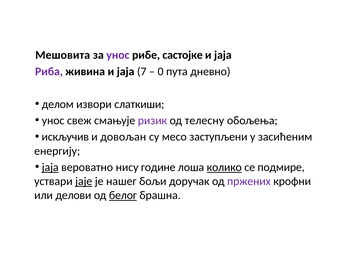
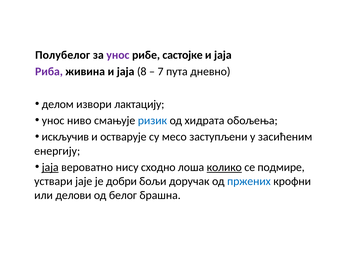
Мешовита: Мешовита -> Полубелог (63, 55)
7: 7 -> 8 (142, 72)
0: 0 -> 7 (161, 72)
слаткиши: слаткиши -> лактацију (139, 104)
свеж: свеж -> ниво (79, 121)
ризик colour: purple -> blue (152, 121)
телесну: телесну -> хидрата (205, 121)
довољан: довољан -> остварује (123, 137)
годинe: годинe -> сходно (158, 167)
јаје underline: present -> none (84, 181)
нашег: нашег -> добри (121, 181)
пржених colour: purple -> blue (249, 181)
белог underline: present -> none (123, 196)
